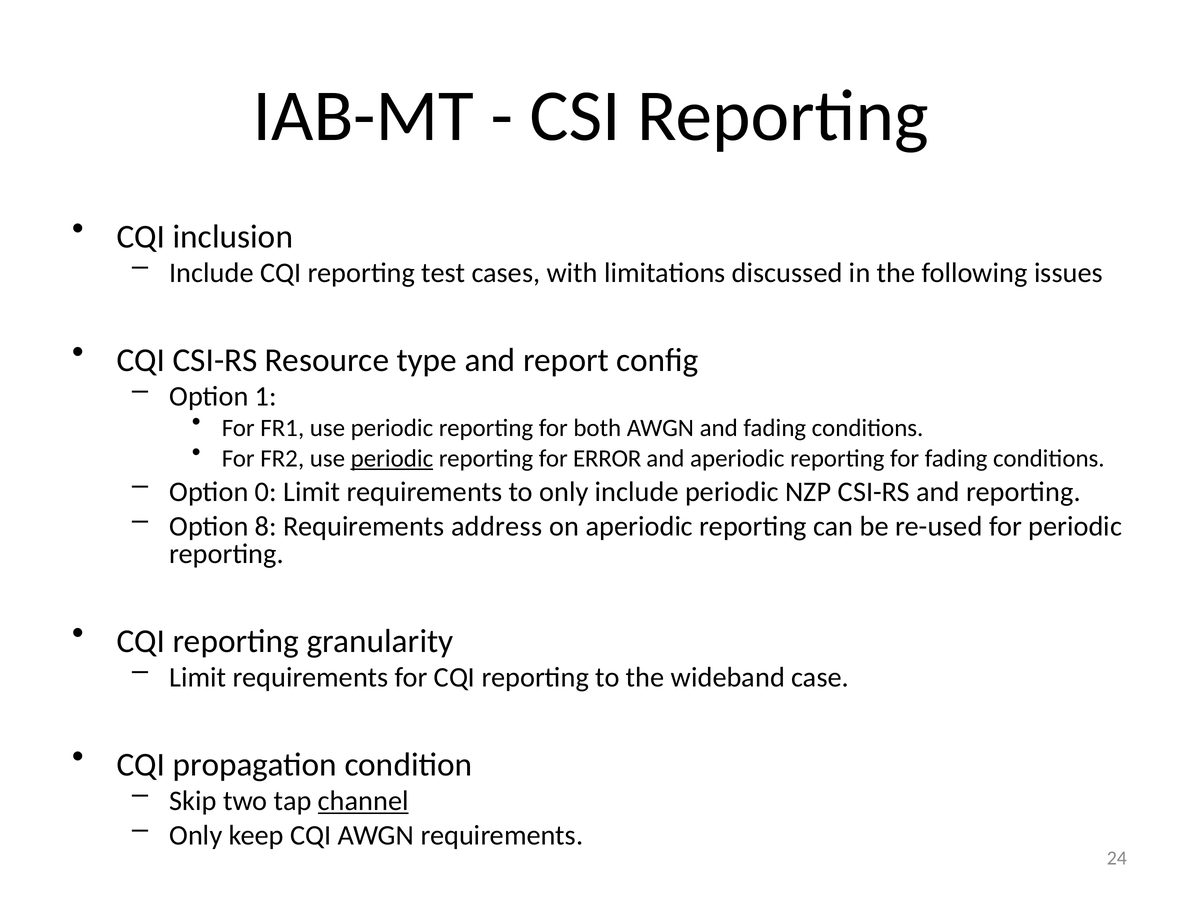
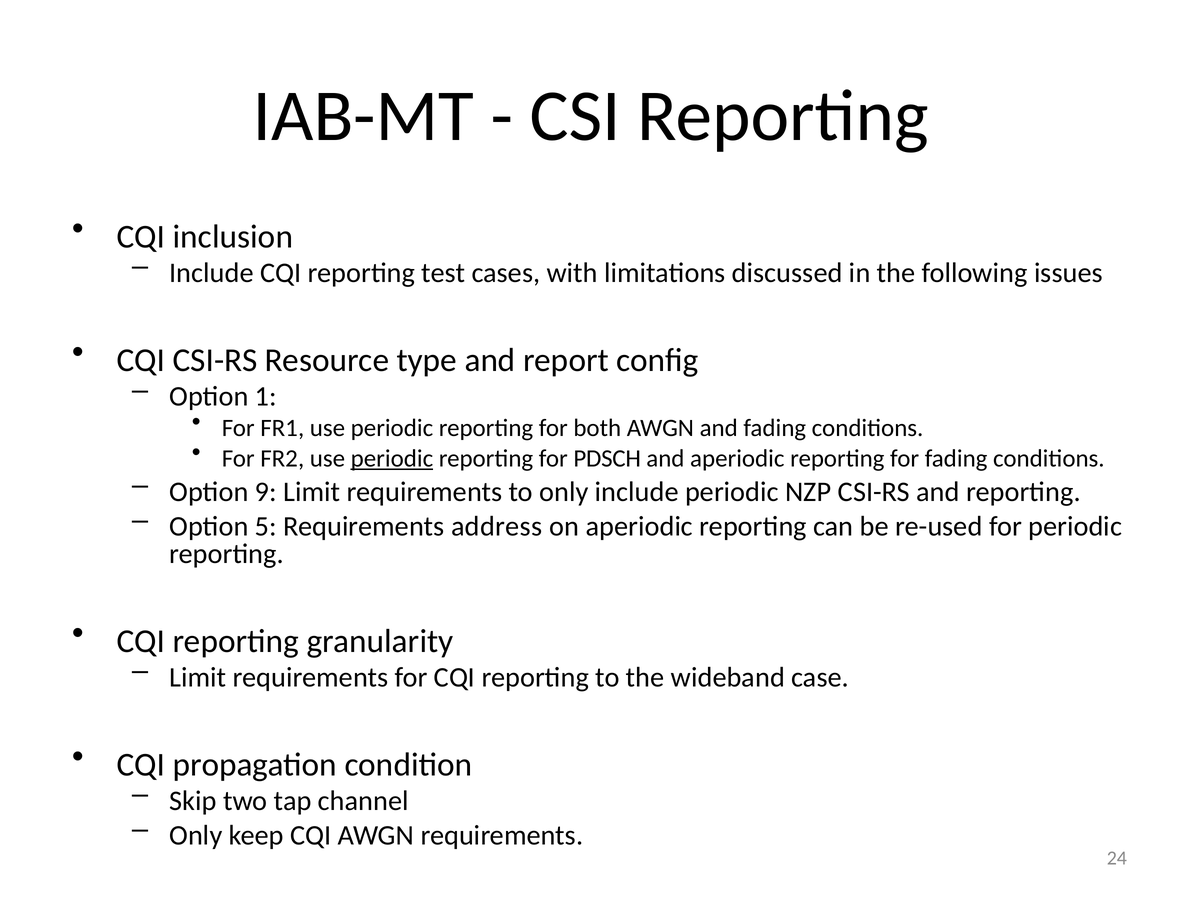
ERROR: ERROR -> PDSCH (607, 459)
0: 0 -> 9 (266, 492)
8: 8 -> 5 (266, 527)
channel underline: present -> none (363, 801)
